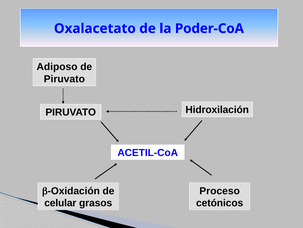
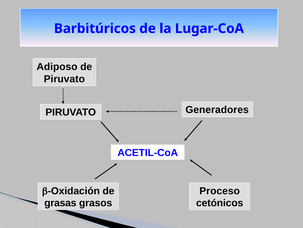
Oxalacetato: Oxalacetato -> Barbitúricos (95, 28)
Poder-CoA: Poder-CoA -> Lugar-CoA (209, 28)
Hidroxilación: Hidroxilación -> Generadores (217, 109)
celular: celular -> grasas (60, 202)
